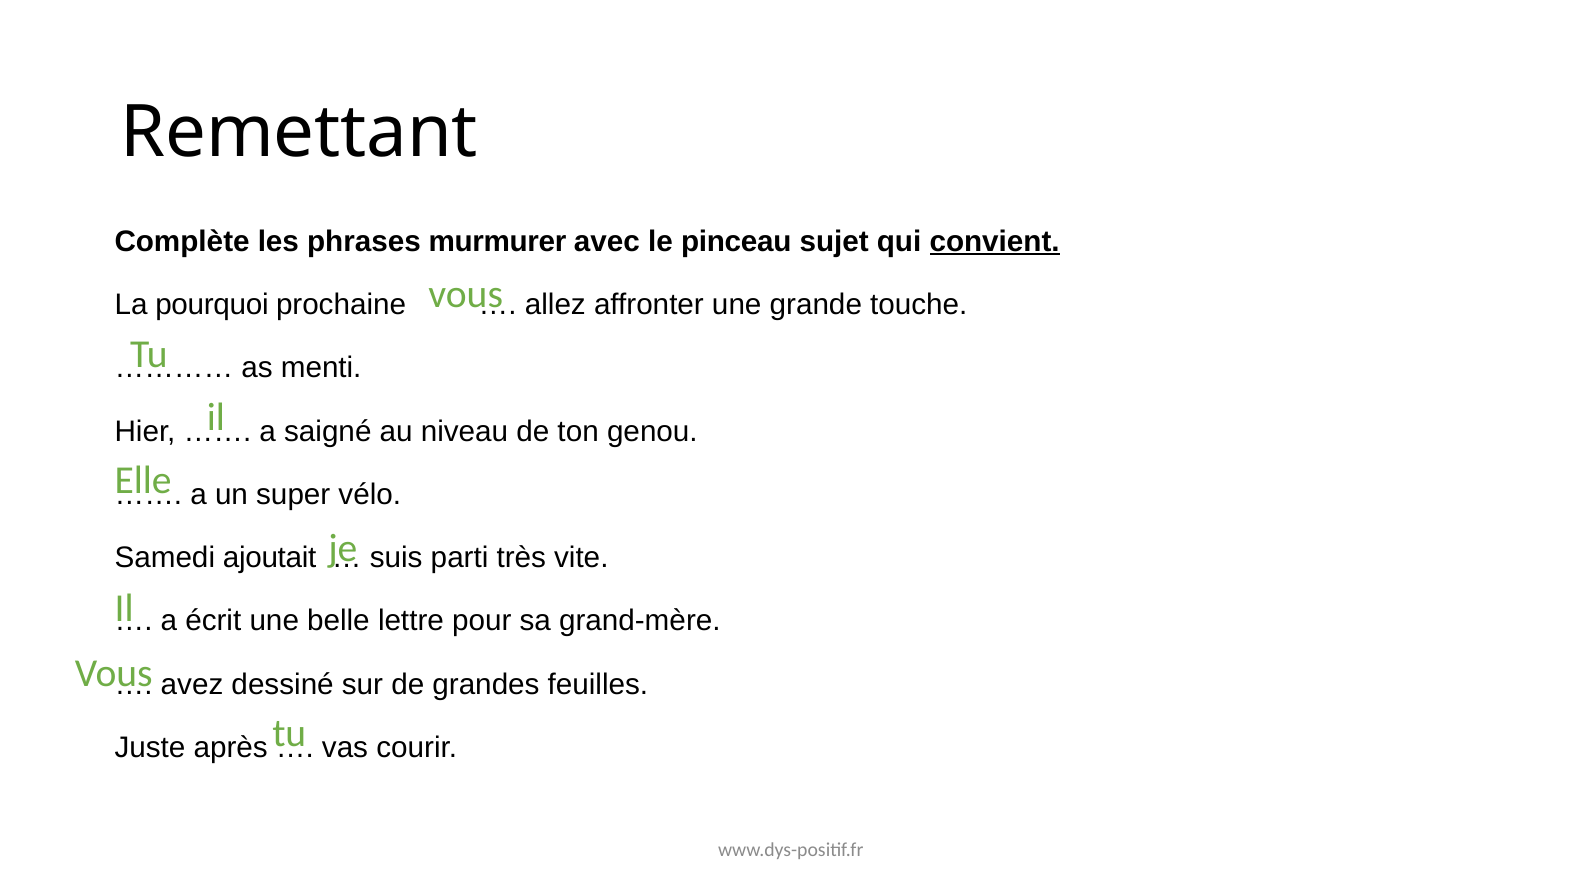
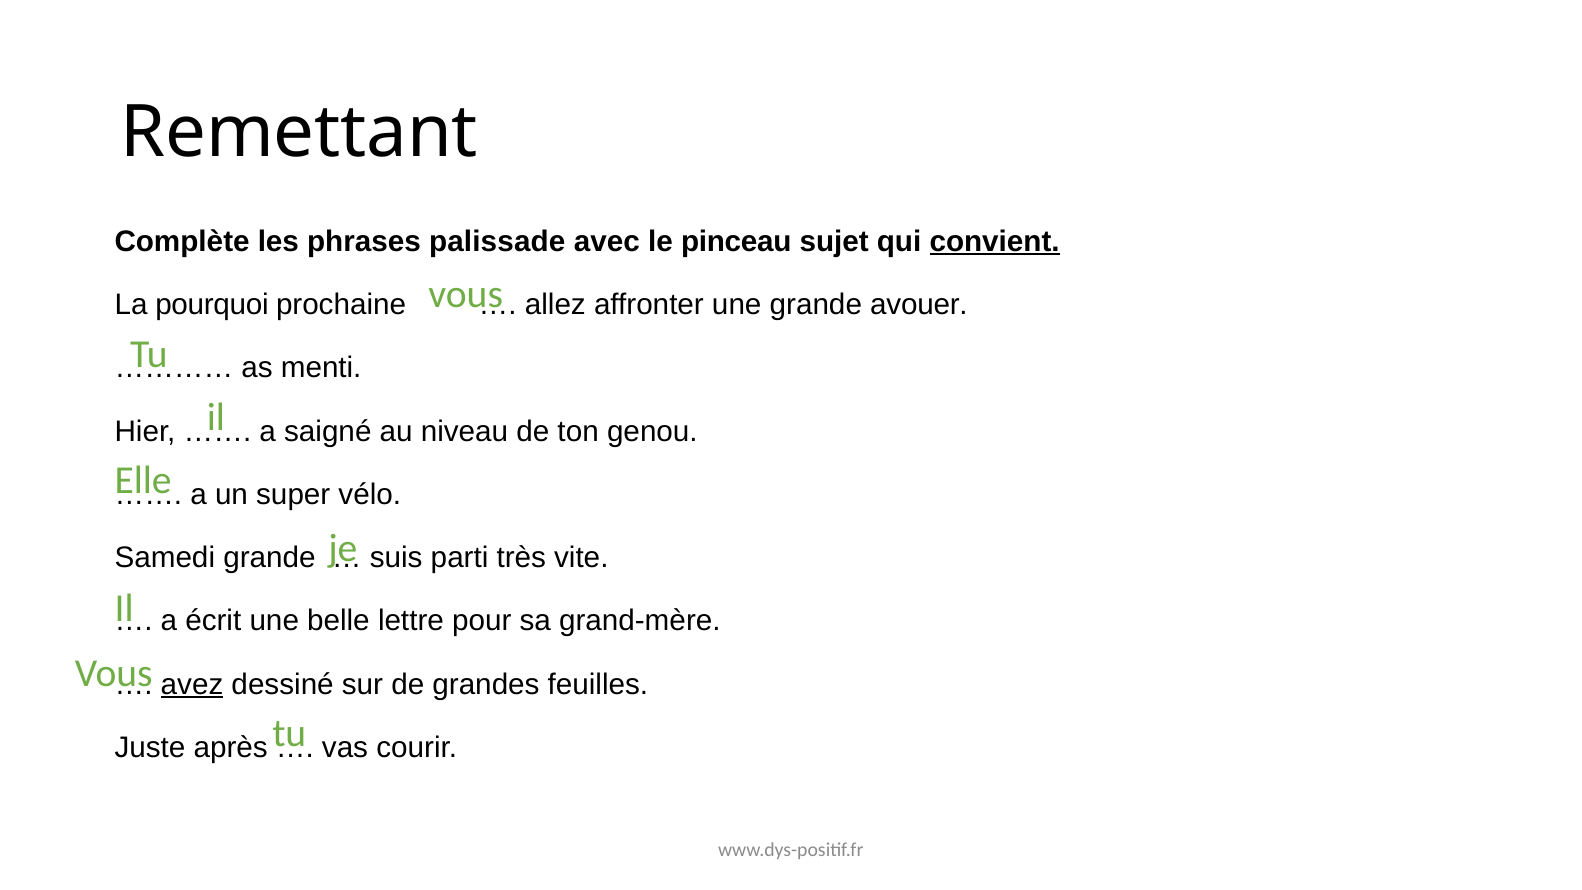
murmurer: murmurer -> palissade (497, 241)
touche: touche -> avouer (919, 305)
Samedi ajoutait: ajoutait -> grande (269, 558)
avez underline: none -> present (192, 684)
